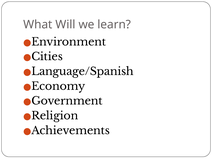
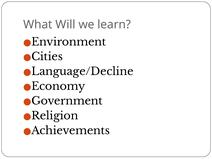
Language/Spanish: Language/Spanish -> Language/Decline (82, 71)
